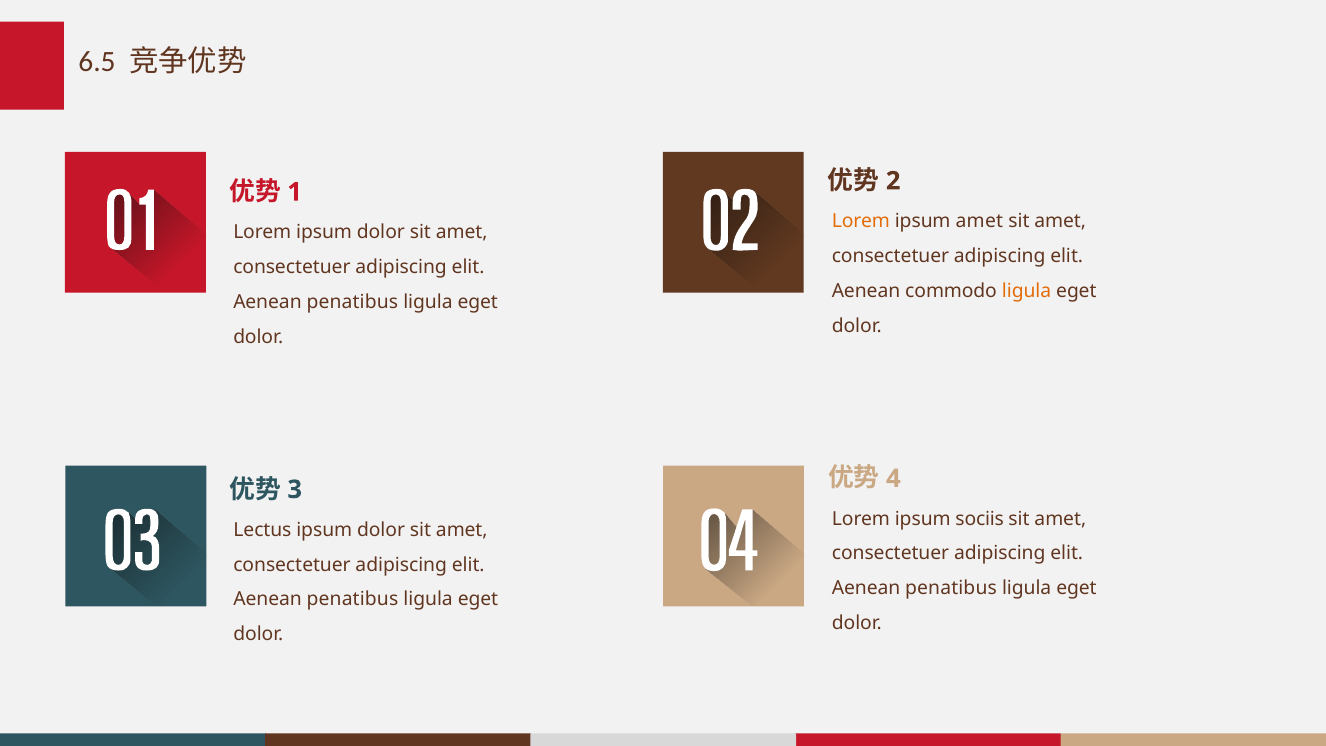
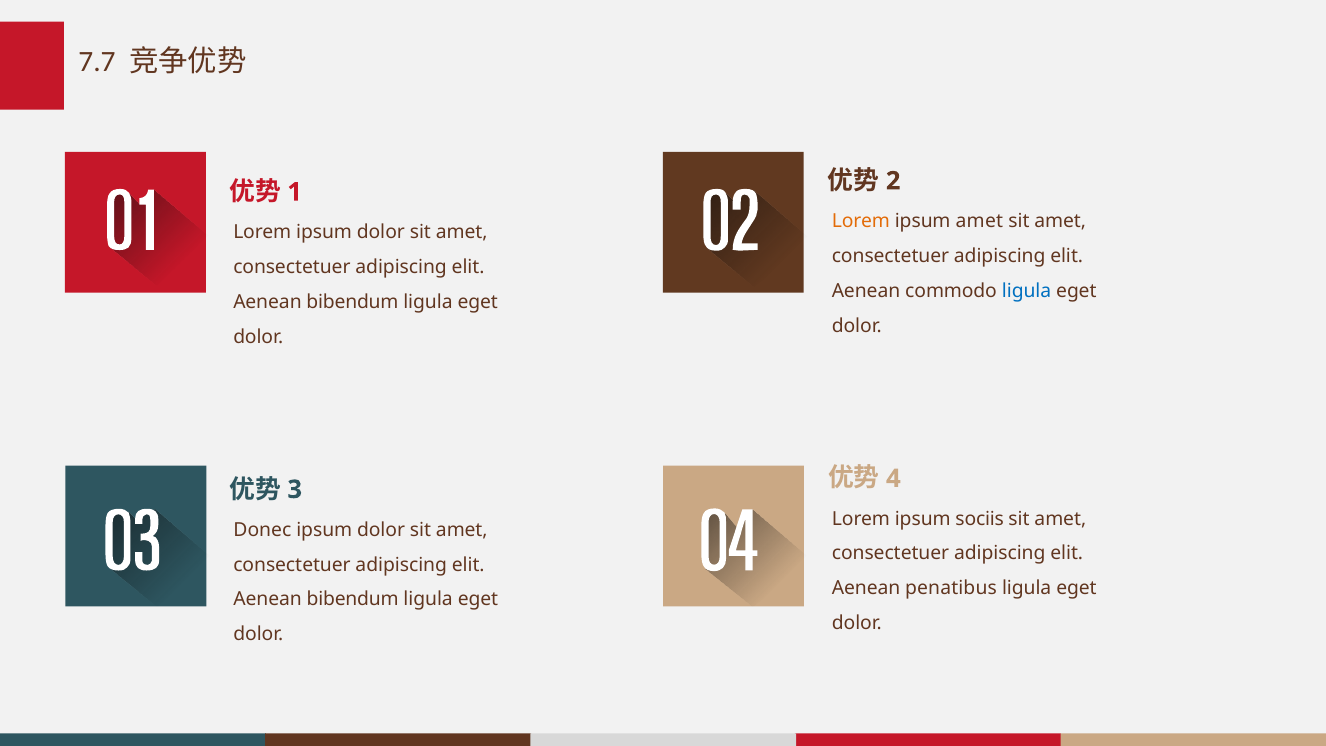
6.5: 6.5 -> 7.7 (97, 62)
ligula colour: orange -> blue (1027, 291)
penatibus: penatibus -> bibendum (352, 302)
Lectus: Lectus -> Donec (262, 530)
penatibus: penatibus -> bibendum (353, 599)
